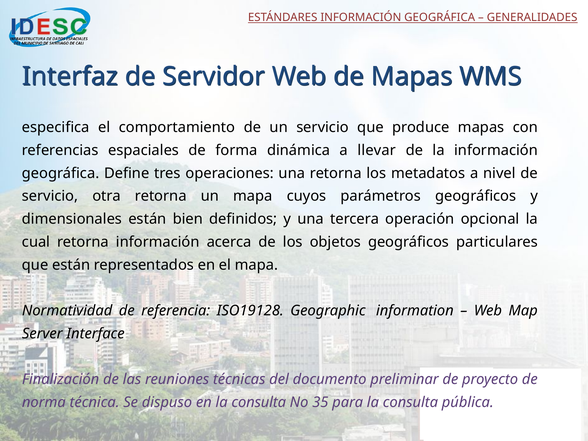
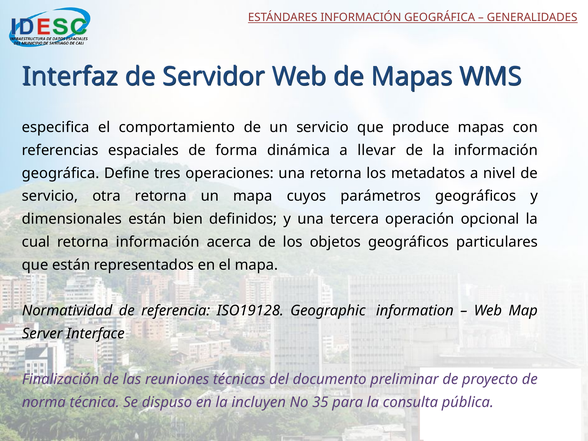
en la consulta: consulta -> incluyen (259, 402)
